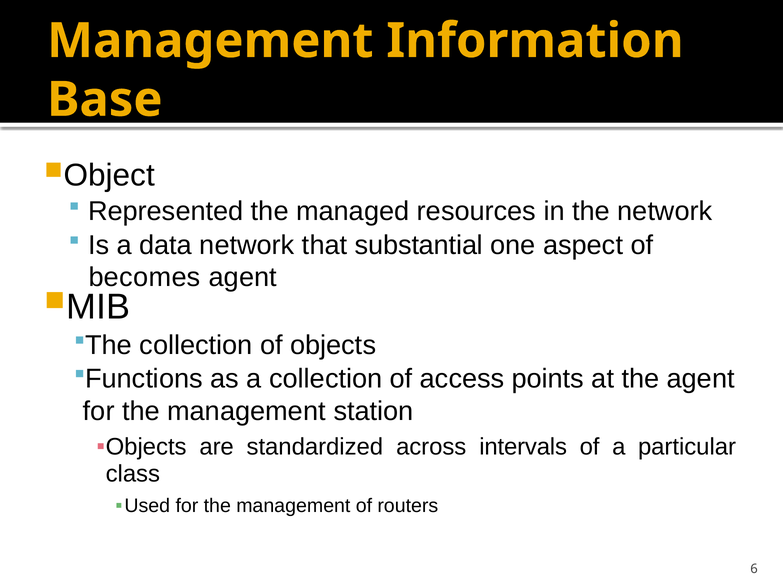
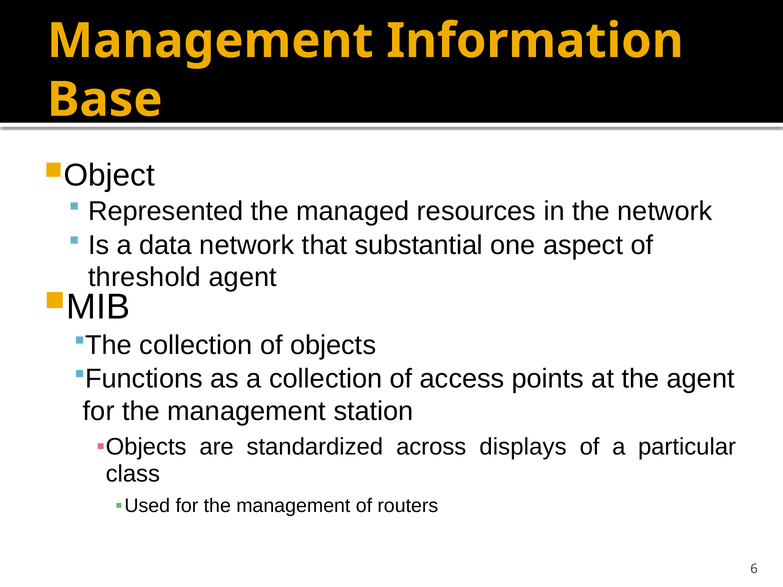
becomes: becomes -> threshold (145, 278)
intervals: intervals -> displays (523, 447)
